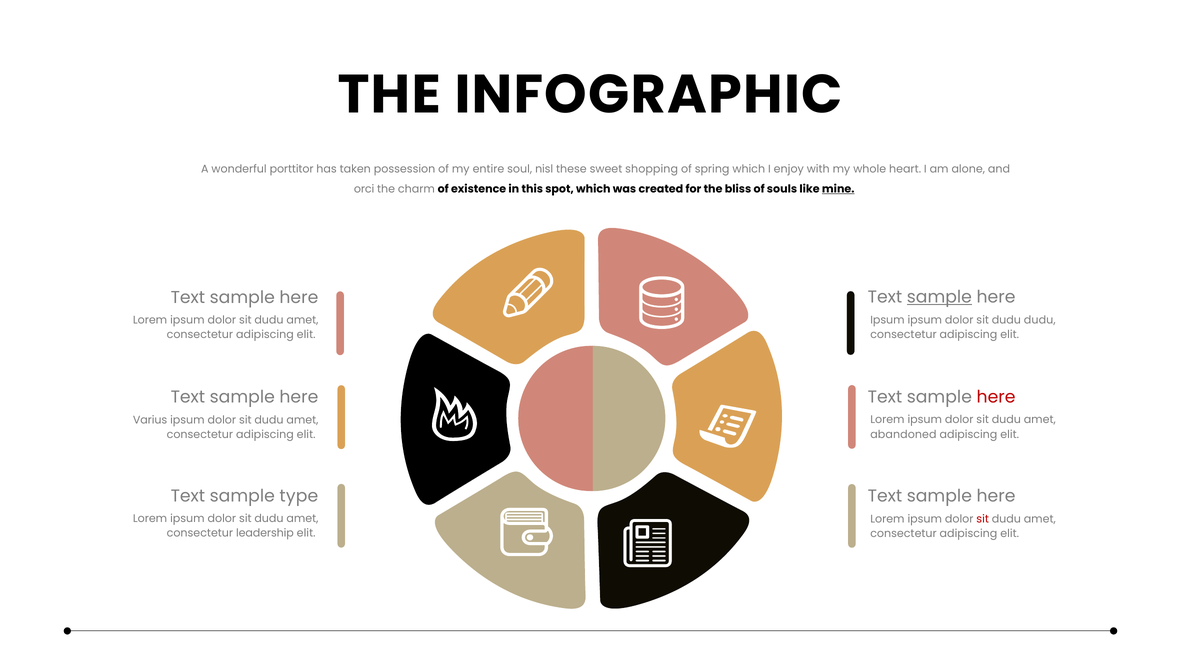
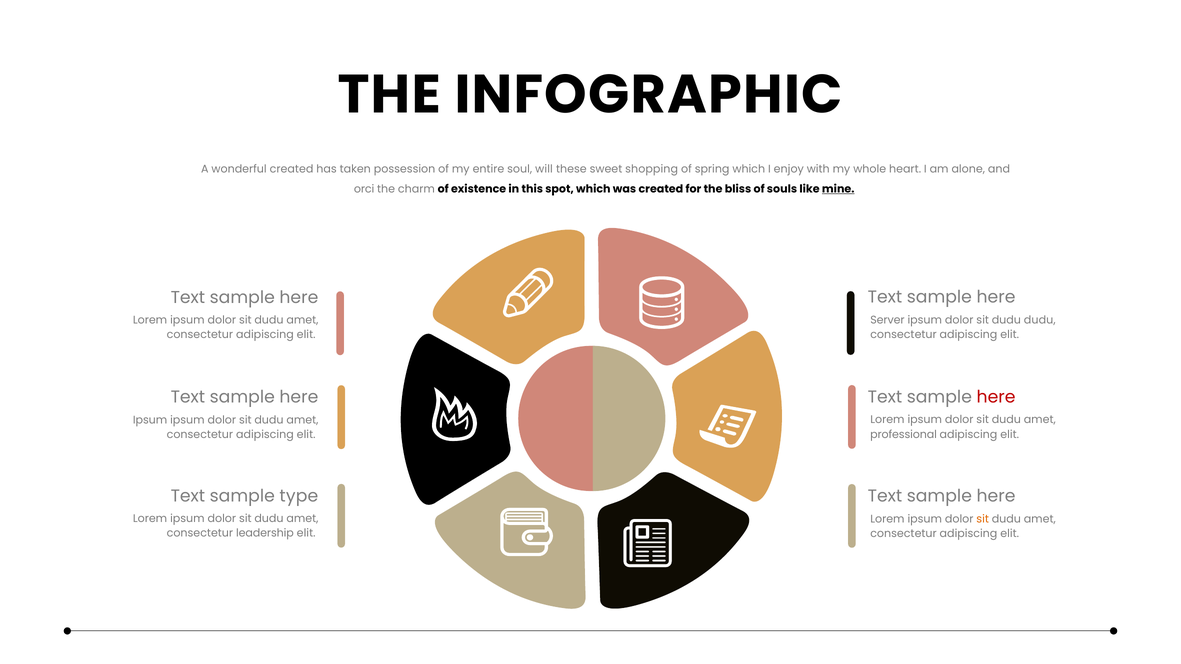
wonderful porttitor: porttitor -> created (292, 169)
nisl: nisl -> will (544, 169)
sample underline: present -> none (939, 297)
Ipsum: Ipsum -> Server (887, 320)
Varius: Varius -> Ipsum (150, 420)
abandoned: abandoned -> professional (904, 435)
sit colour: red -> orange (983, 519)
